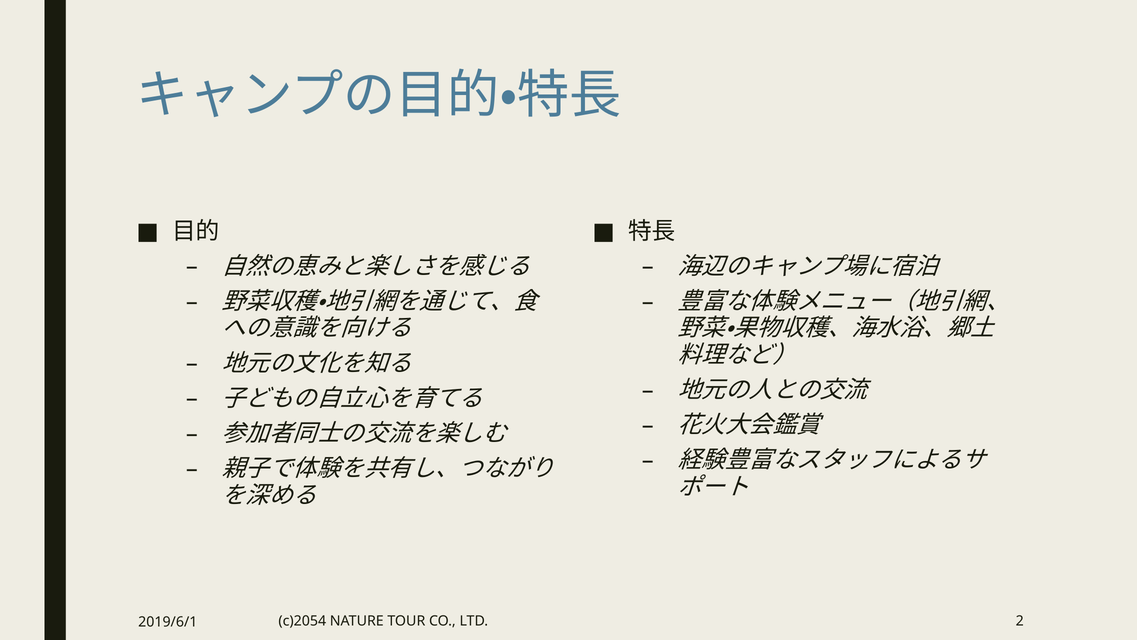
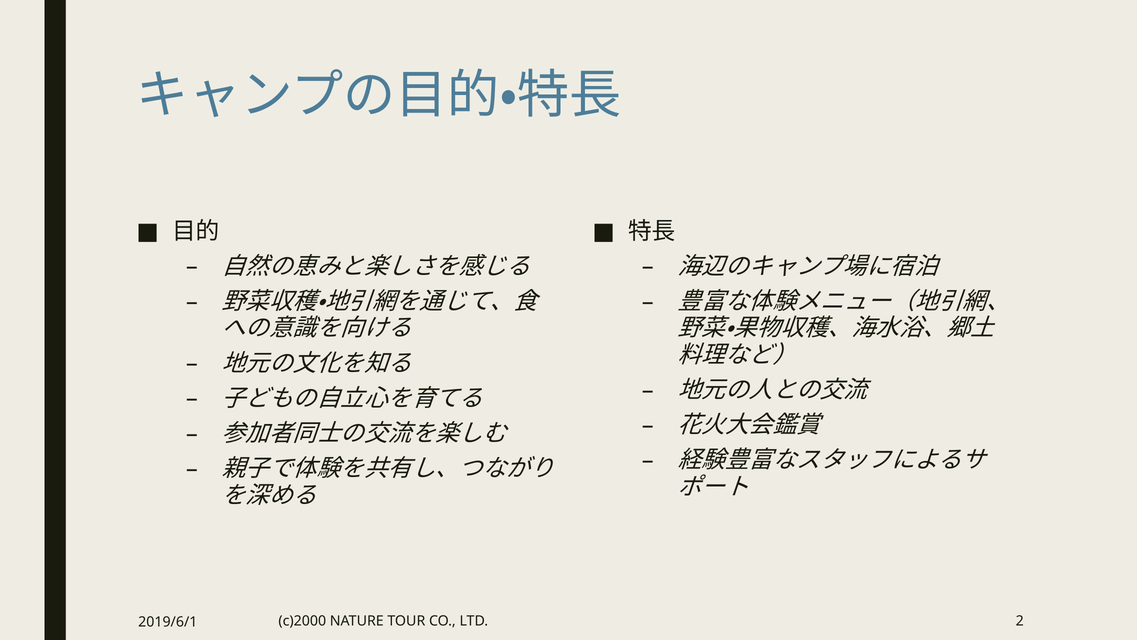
c)2054: c)2054 -> c)2000 (302, 621)
